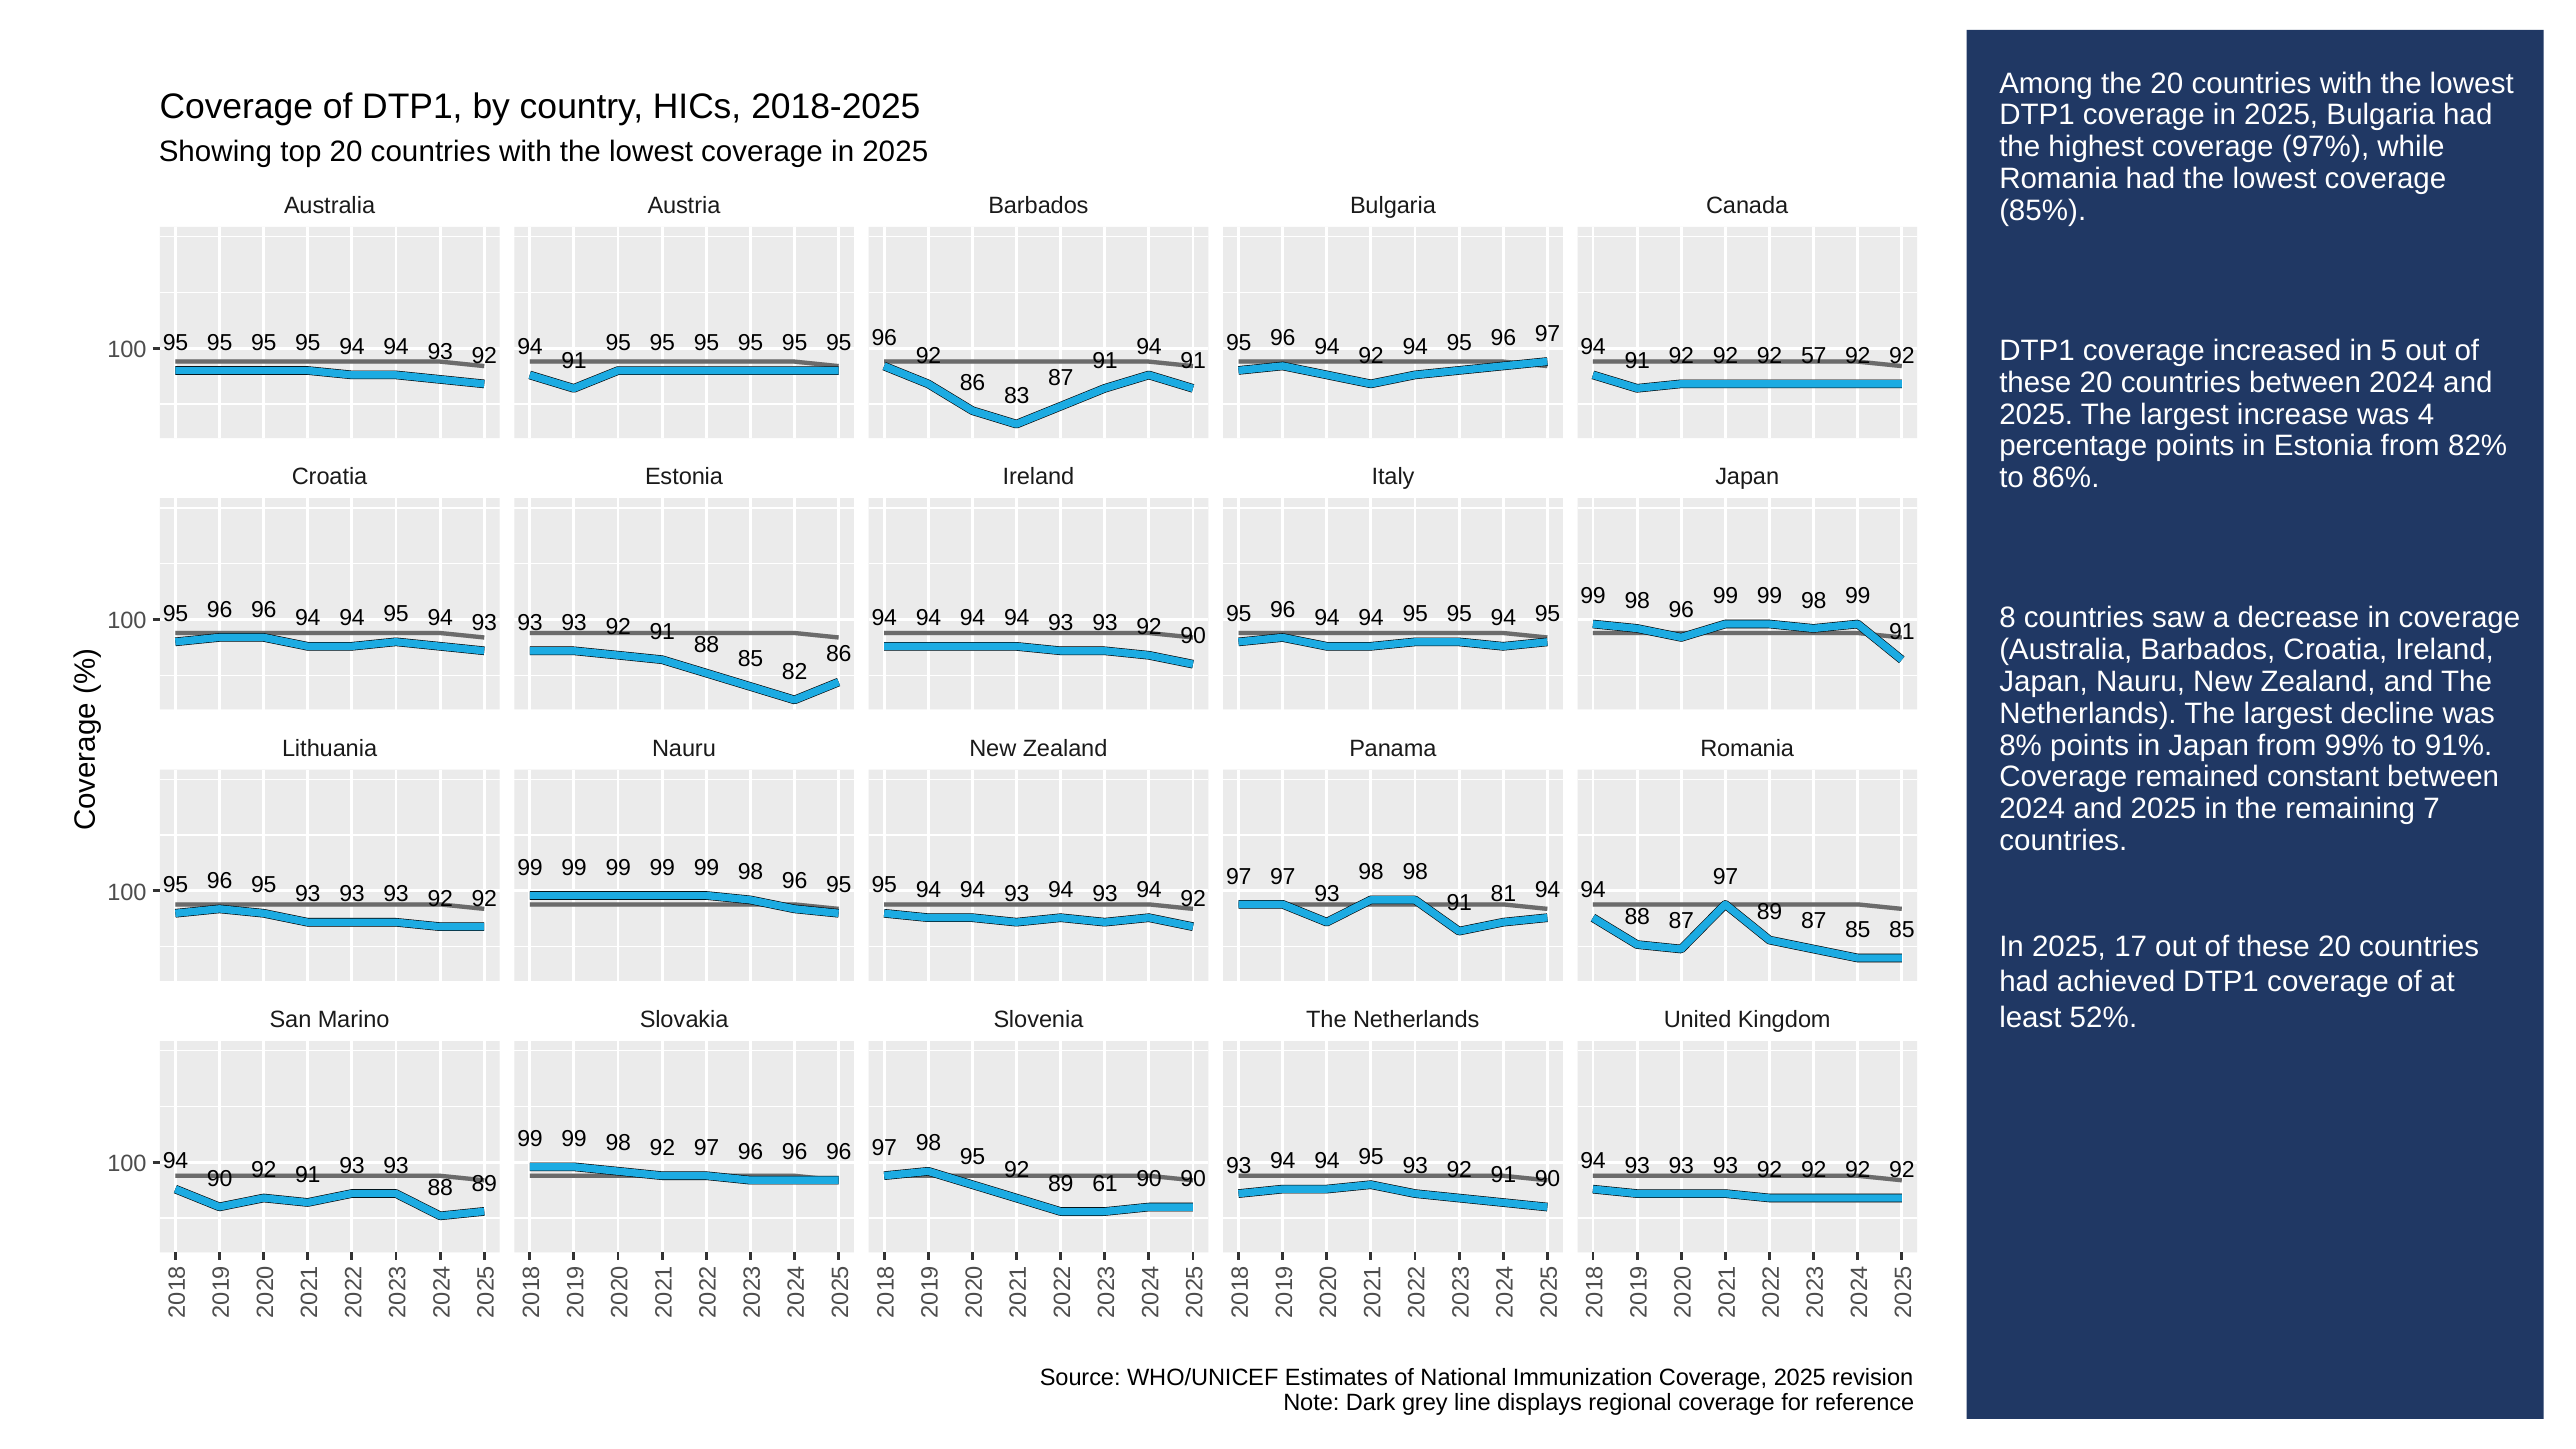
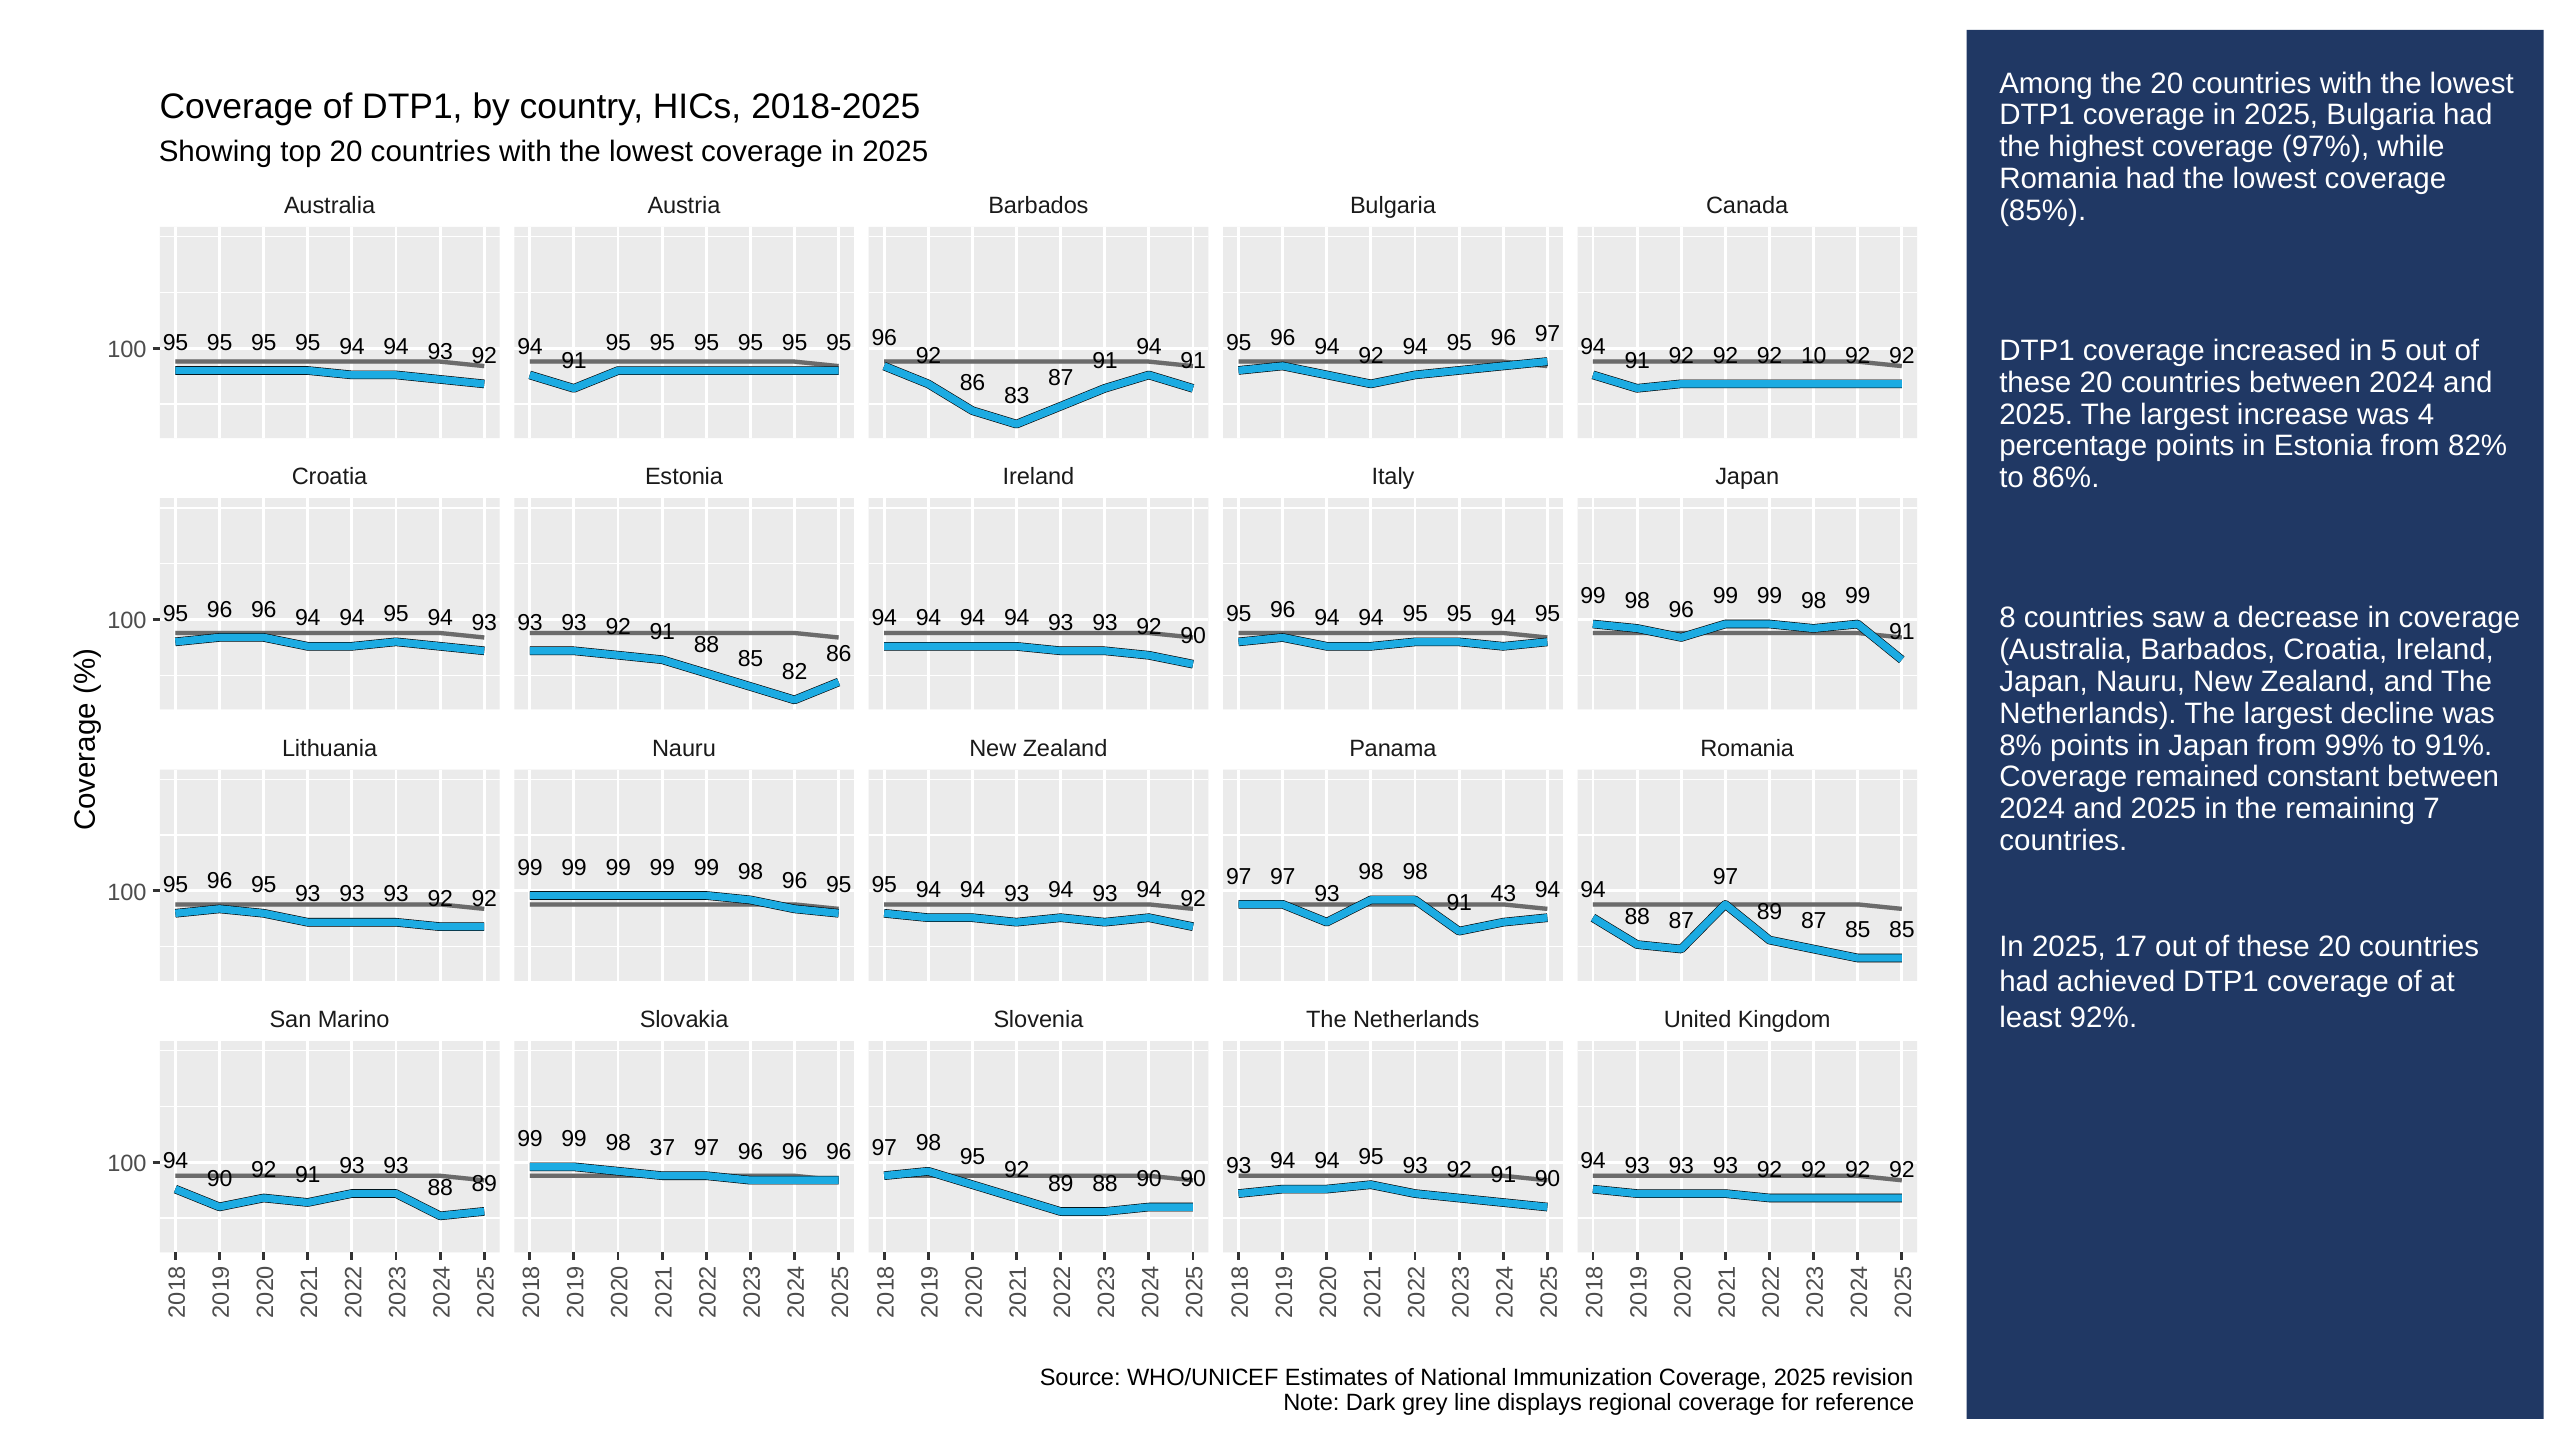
57: 57 -> 10 (1814, 356)
81: 81 -> 43 (1503, 894)
52%: 52% -> 92% (2103, 1018)
98 92: 92 -> 37 (662, 1148)
89 61: 61 -> 88 (1105, 1184)
